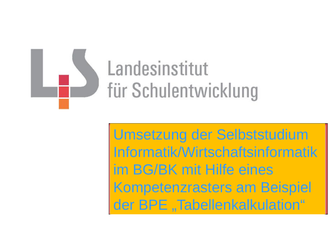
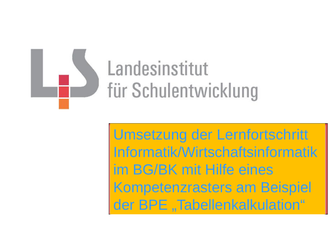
Selbststudium: Selbststudium -> Lernfortschritt (262, 135)
